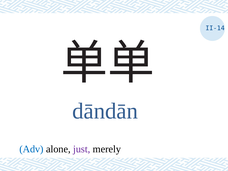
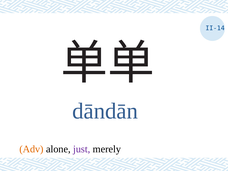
Adv colour: blue -> orange (31, 149)
